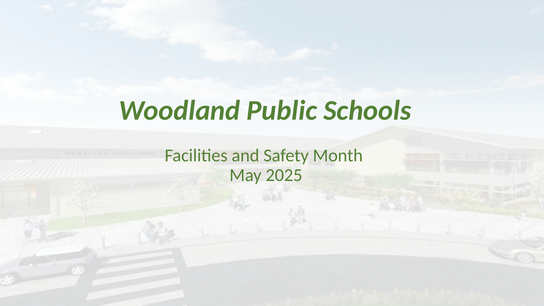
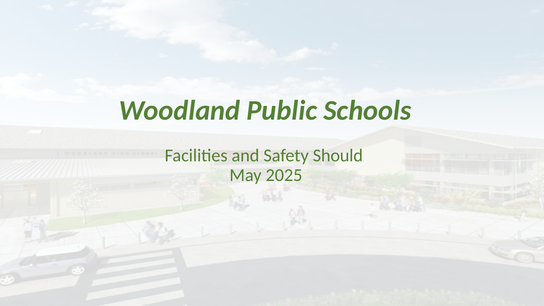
Month: Month -> Should (338, 155)
